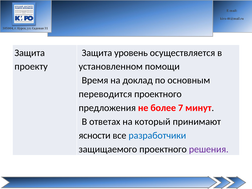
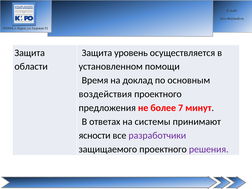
проекту: проекту -> области (31, 67)
переводится: переводится -> воздействия (105, 94)
который: который -> системы (153, 122)
разработчики colour: blue -> purple (157, 135)
